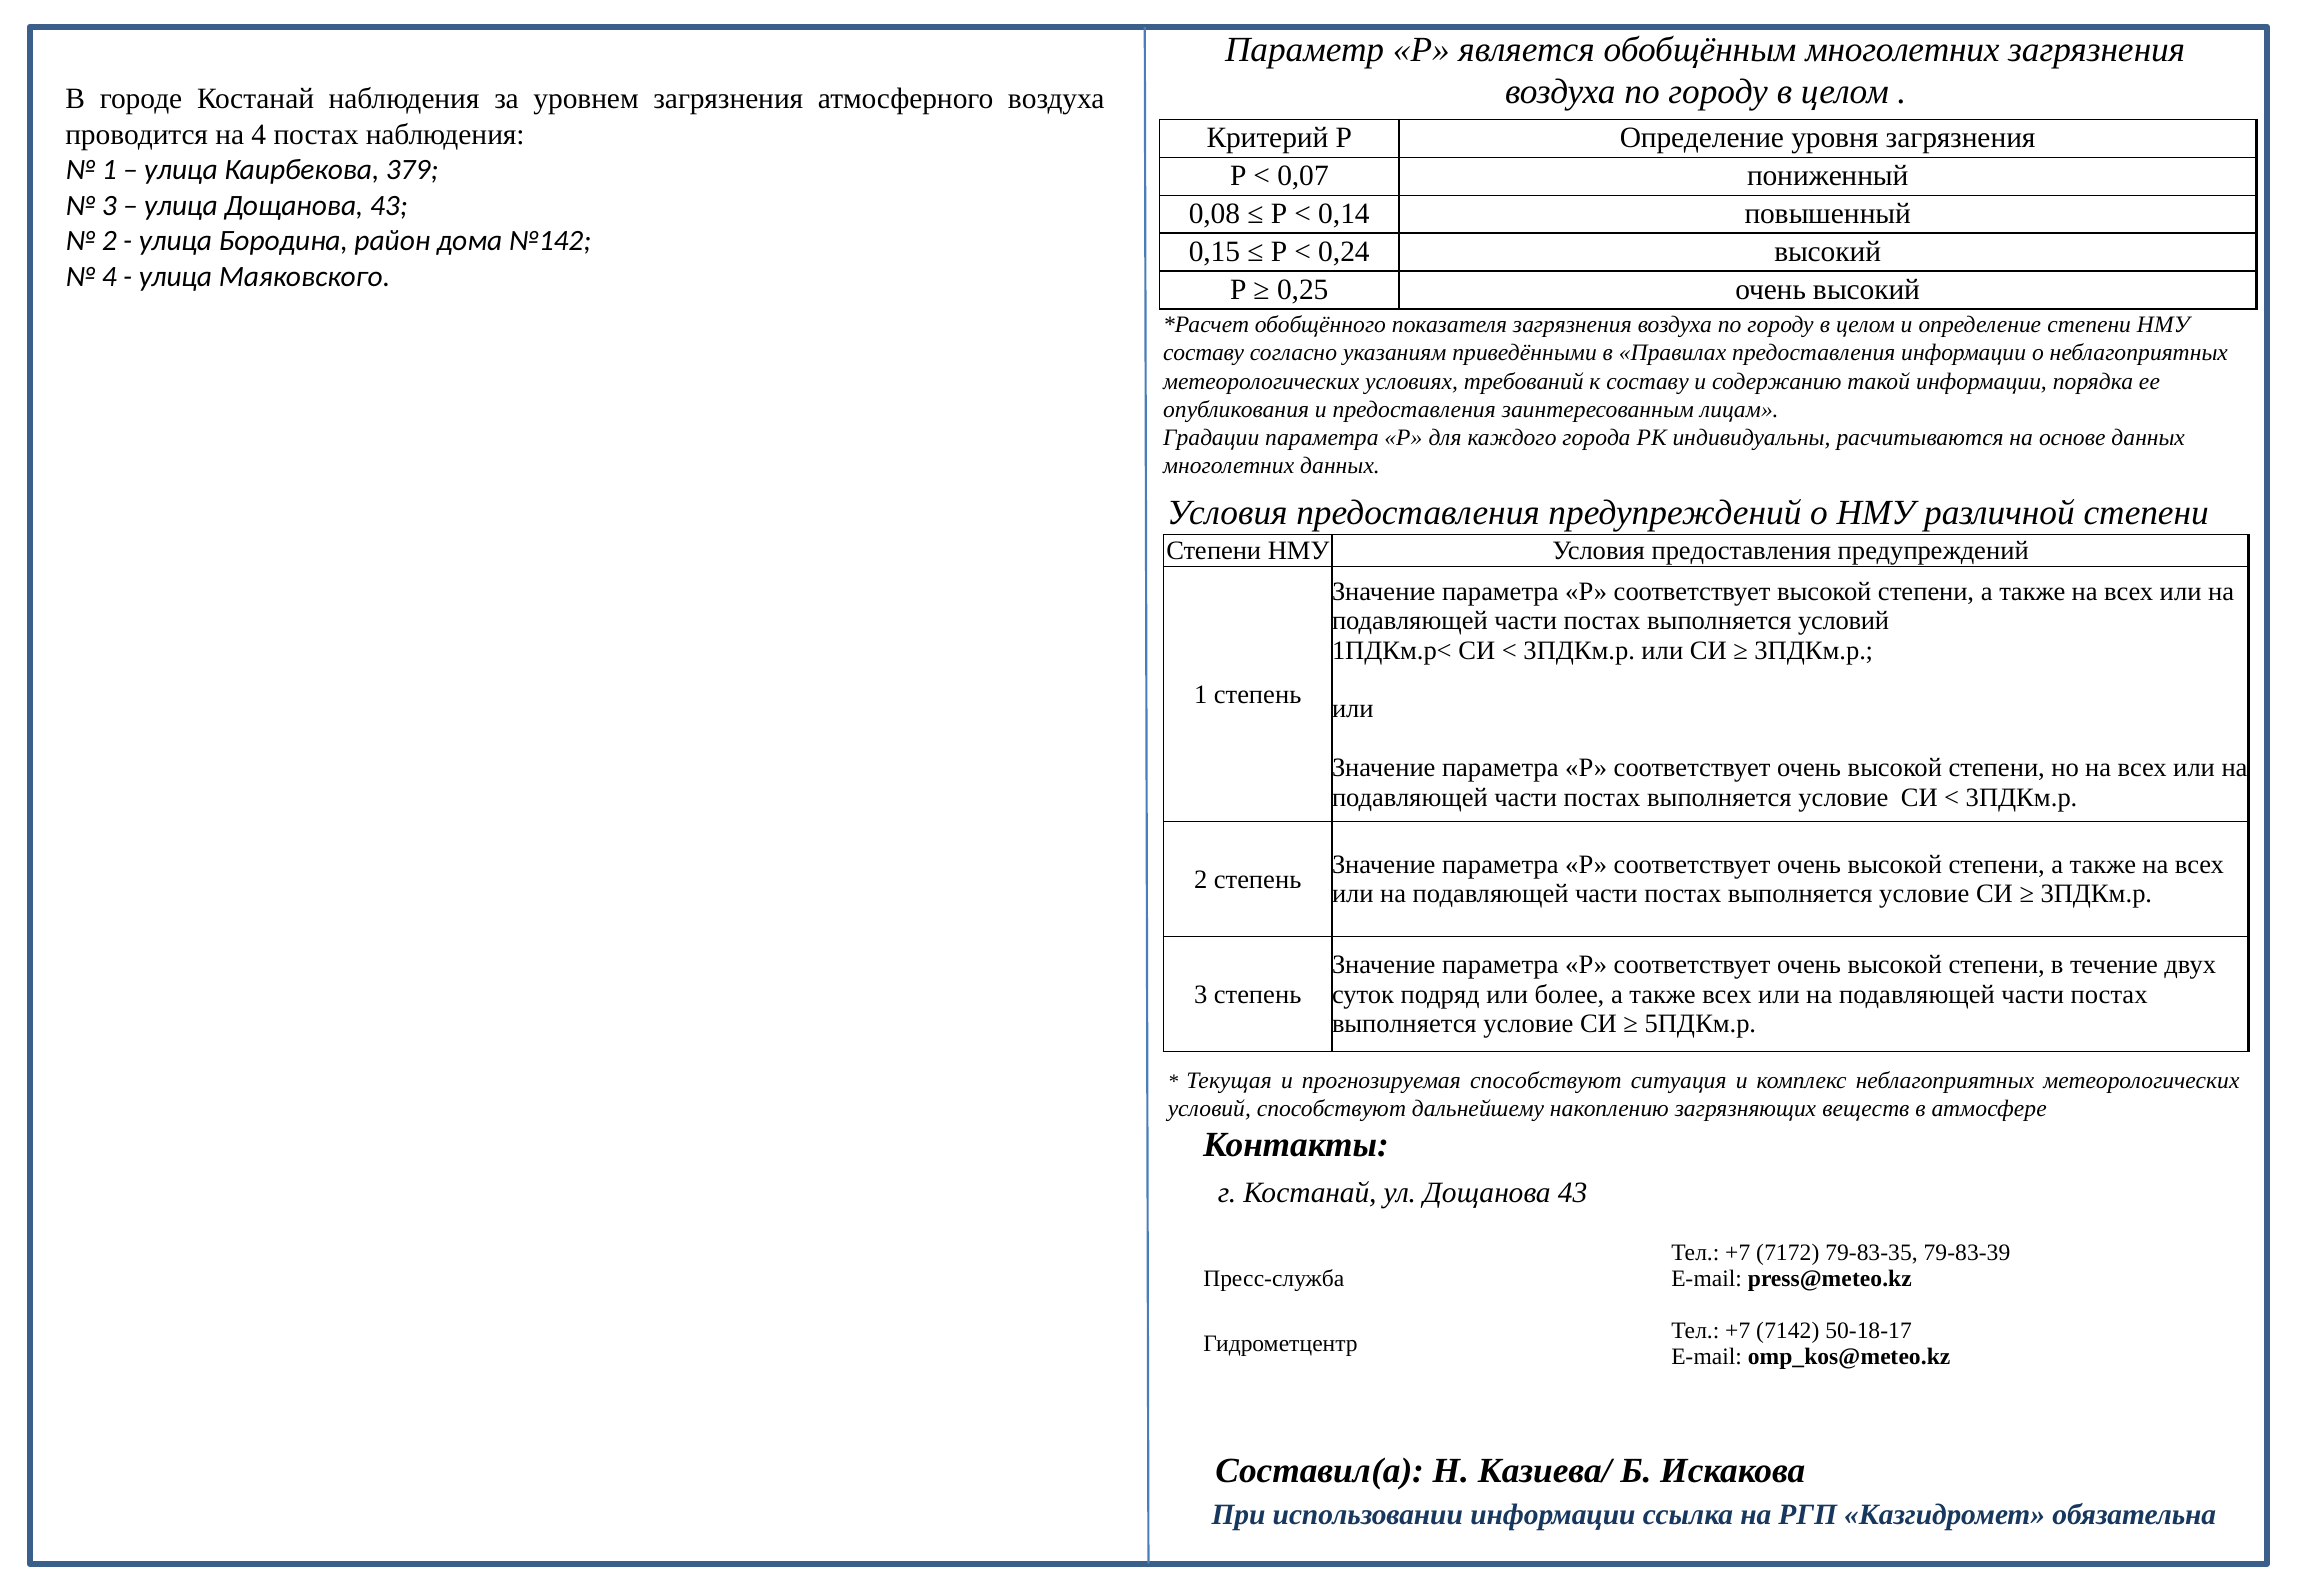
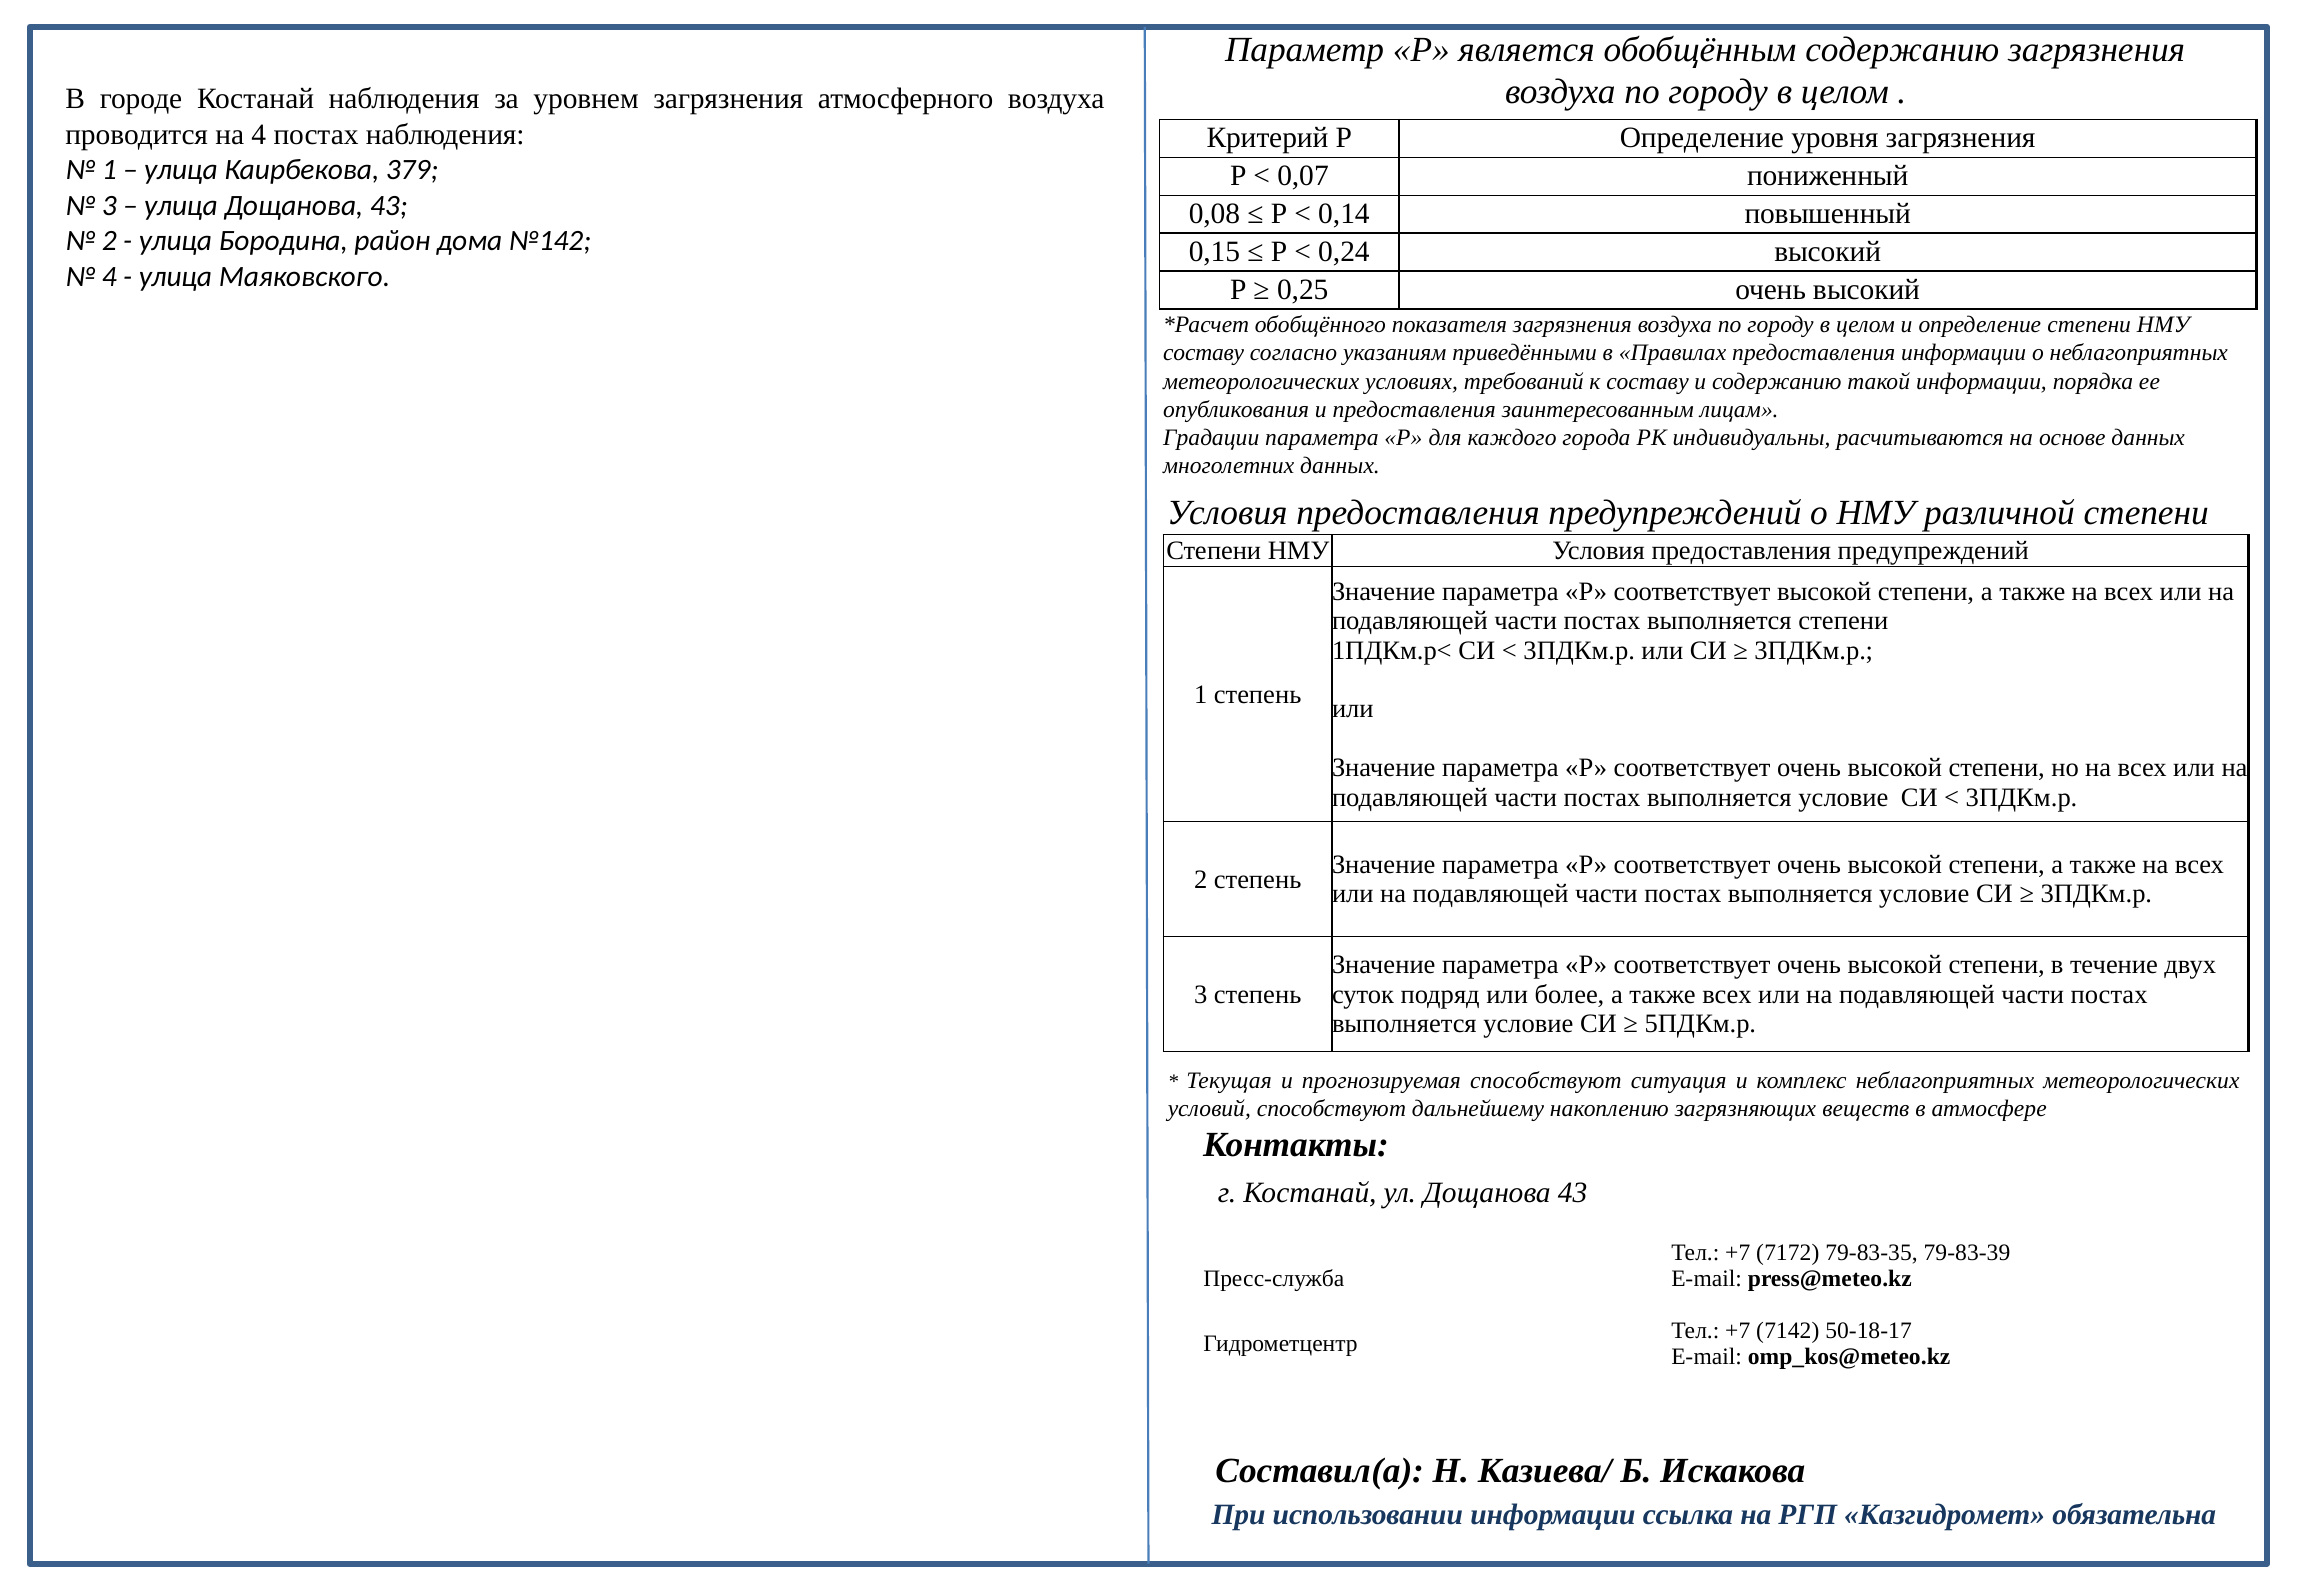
обобщённым многолетних: многолетних -> содержанию (1902, 50)
выполняется условий: условий -> степени (1843, 621)
